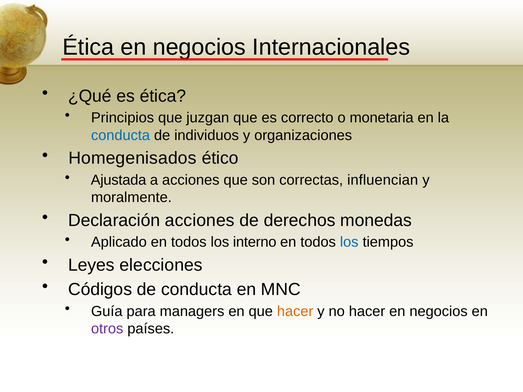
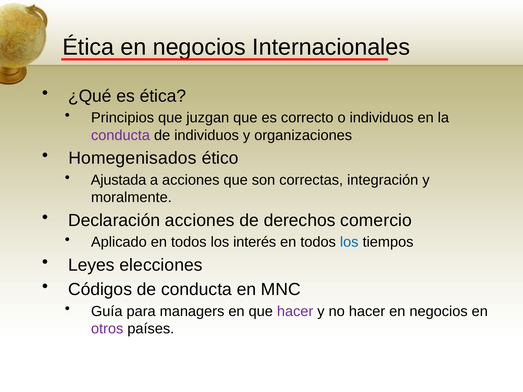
o monetaria: monetaria -> individuos (382, 118)
conducta colour: blue -> purple (121, 135)
influencian: influencian -> integración (383, 180)
monedas: monedas -> comercio (376, 220)
interno: interno -> interés (255, 242)
hacer colour: orange -> purple (295, 311)
